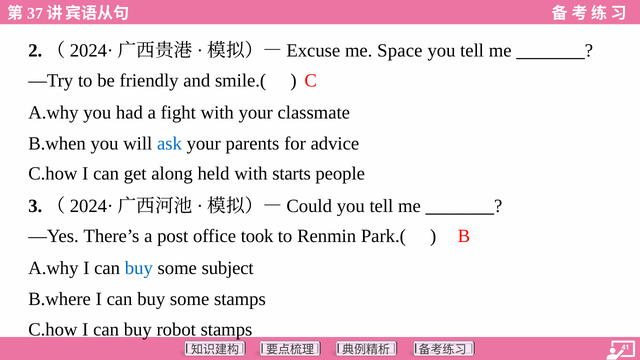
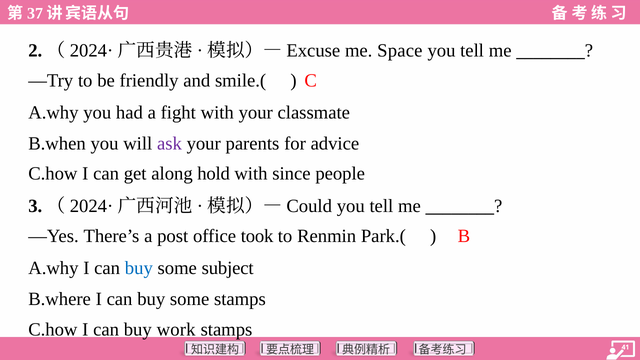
ask colour: blue -> purple (169, 144)
held: held -> hold (214, 174)
starts: starts -> since (291, 174)
robot: robot -> work (176, 329)
